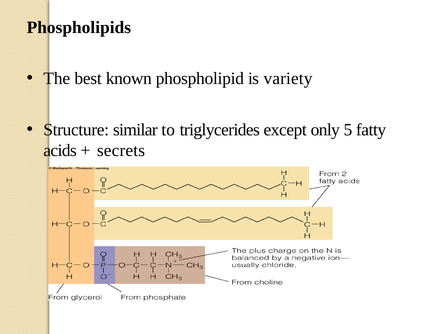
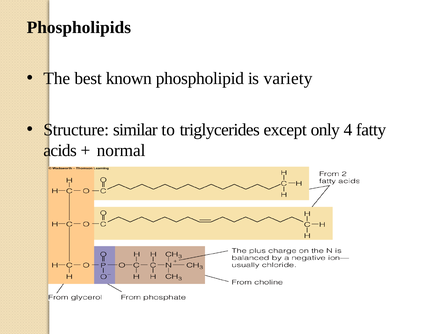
5: 5 -> 4 (348, 130)
secrets: secrets -> normal (121, 150)
